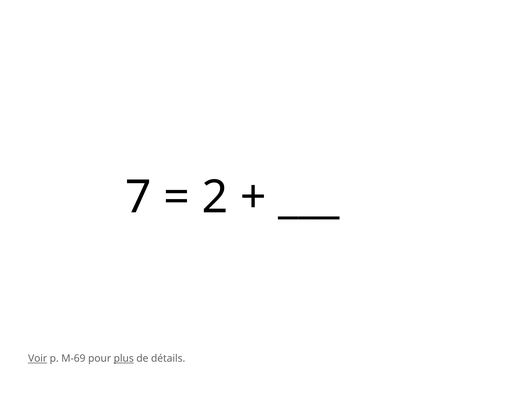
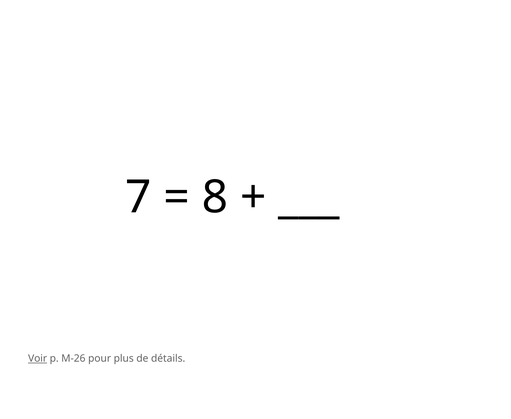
2: 2 -> 8 (215, 197)
M-69: M-69 -> M-26 (73, 359)
plus underline: present -> none (124, 359)
